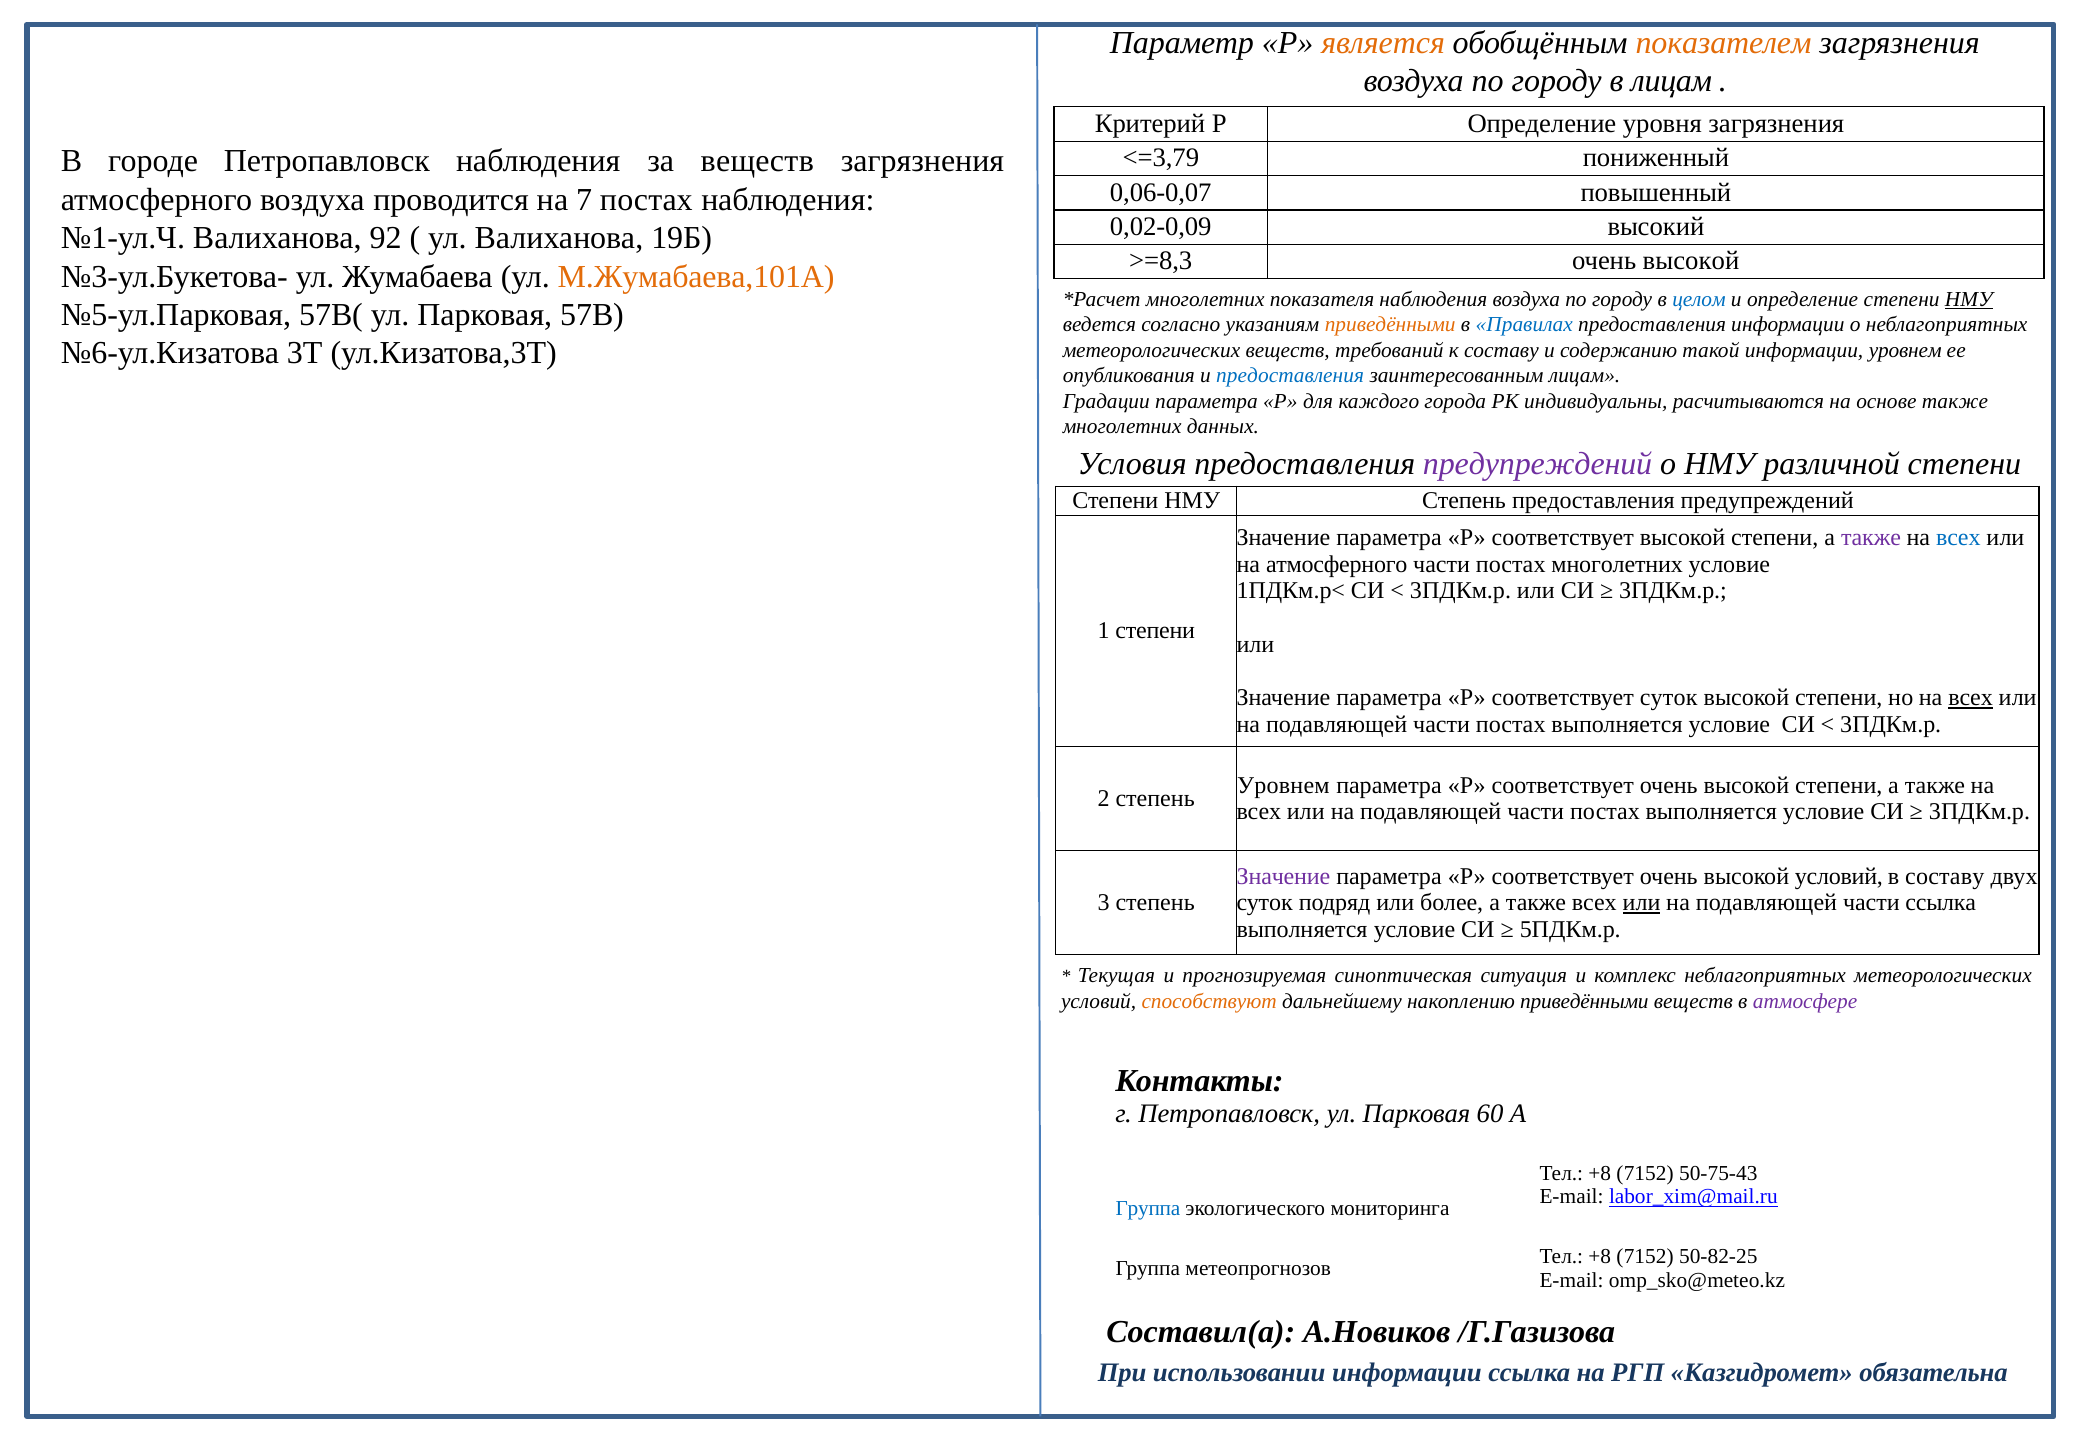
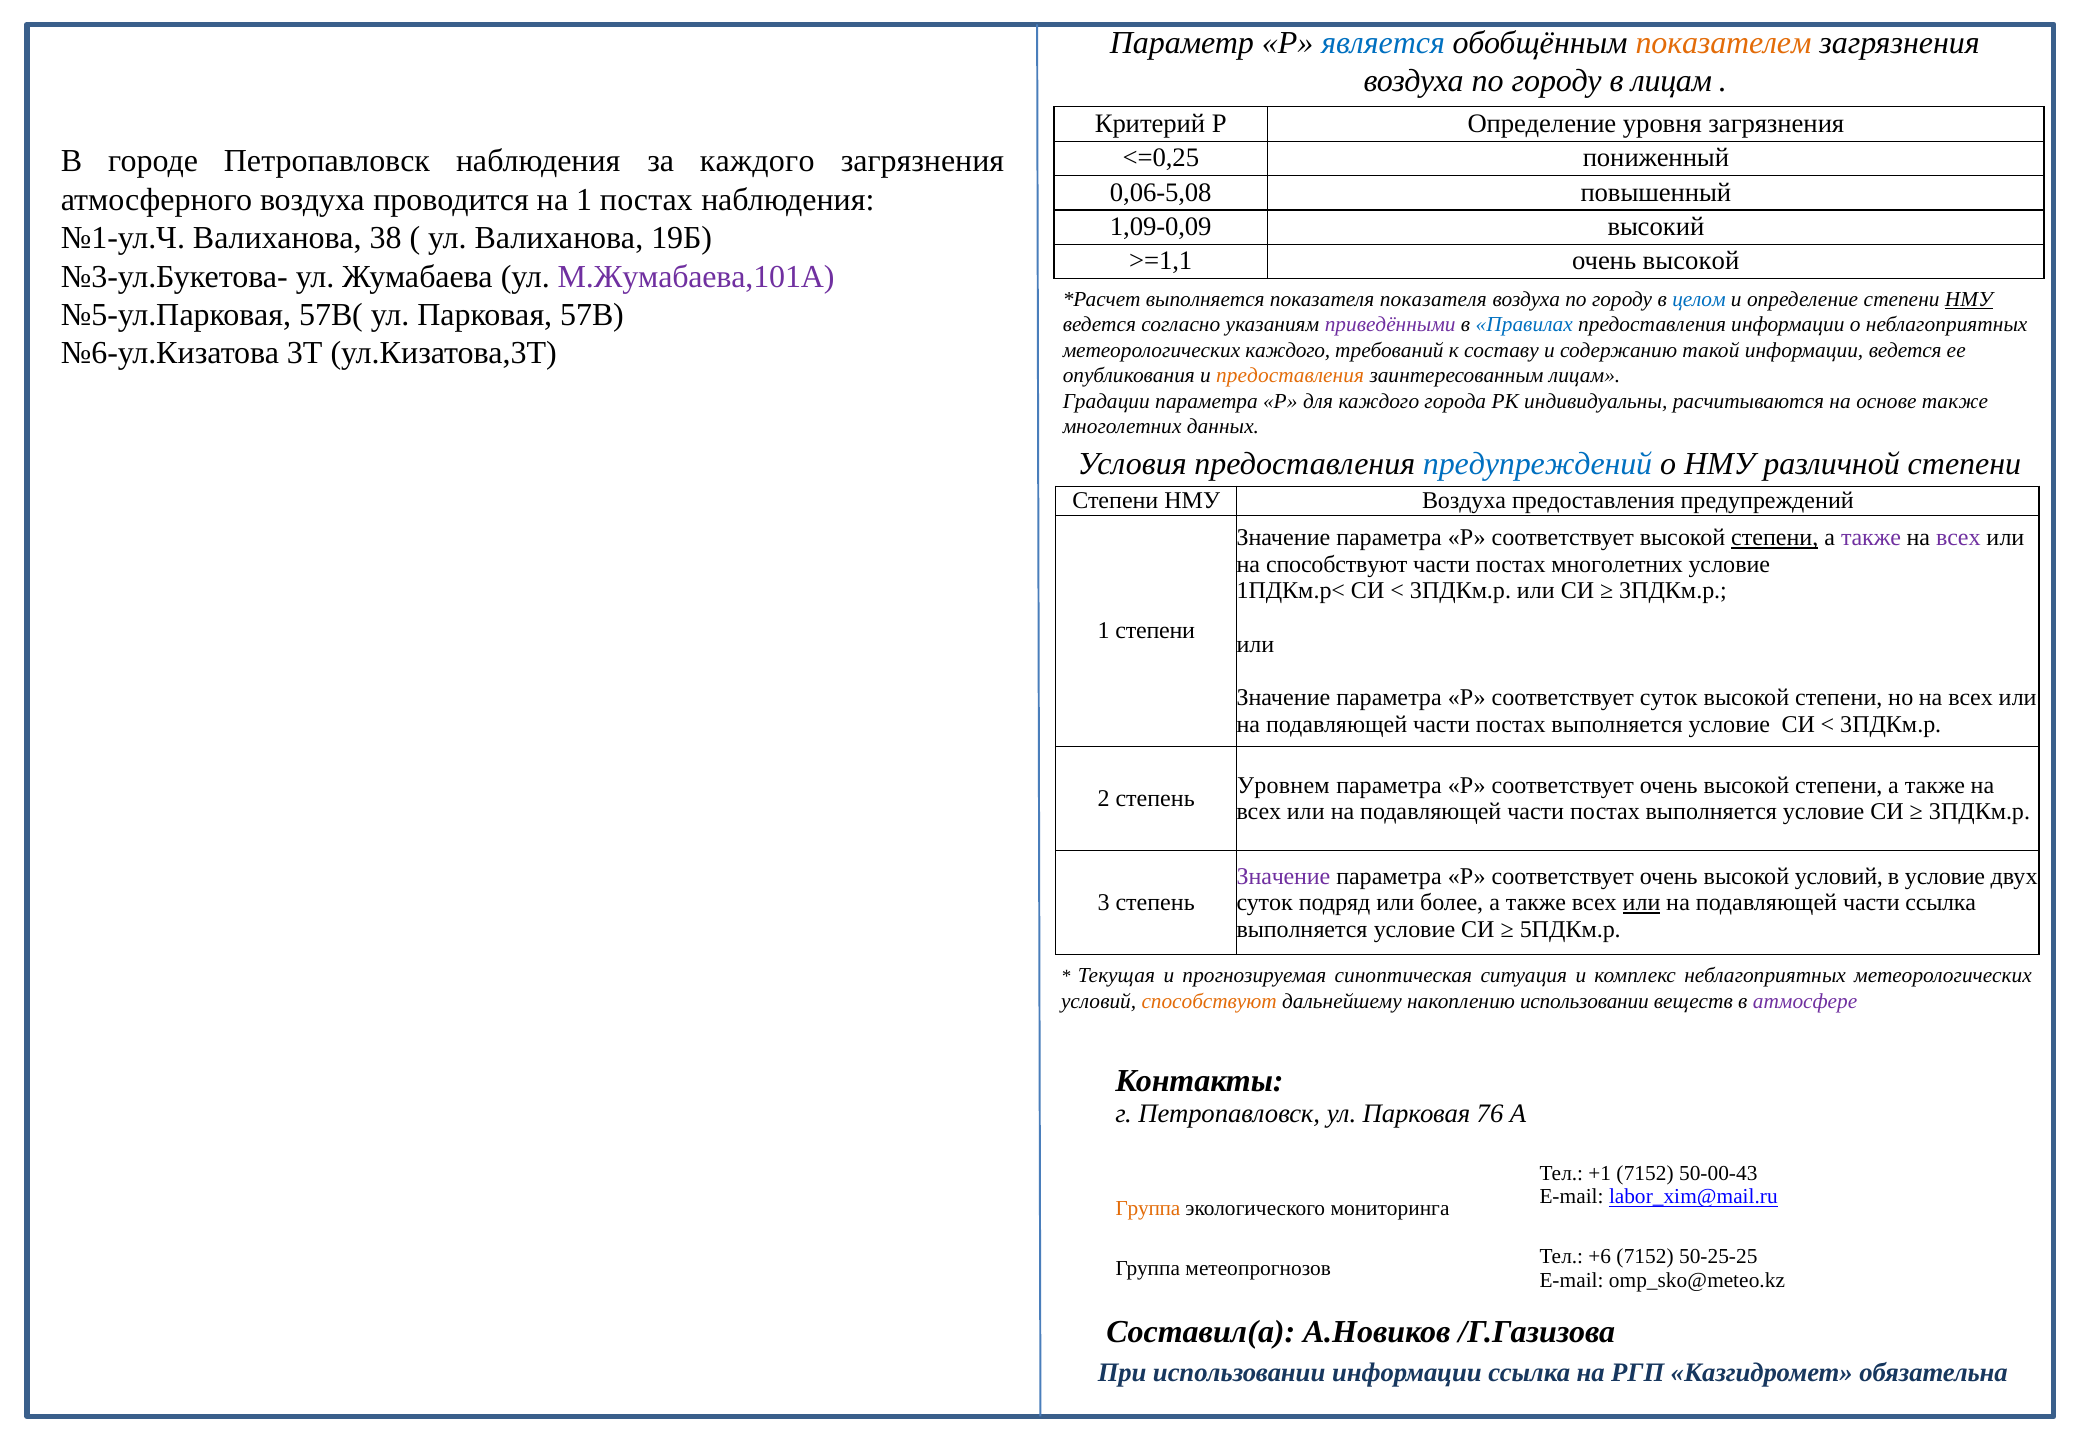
является colour: orange -> blue (1383, 43)
<=3,79: <=3,79 -> <=0,25 (1161, 158)
за веществ: веществ -> каждого (757, 161)
0,06-0,07: 0,06-0,07 -> 0,06-5,08 (1161, 192)
на 7: 7 -> 1 (584, 200)
0,02-0,09: 0,02-0,09 -> 1,09-0,09 (1161, 227)
92: 92 -> 38 (386, 238)
>=8,3: >=8,3 -> >=1,1 (1161, 261)
М.Жумабаева,101А colour: orange -> purple (696, 276)
многолетних: многолетних -> выполняется (1205, 299)
показателя наблюдения: наблюдения -> показателя (1433, 299)
приведёнными colour: orange -> purple (1390, 325)
метеорологических веществ: веществ -> каждого (1288, 350)
информации уровнем: уровнем -> ведется (1905, 350)
предоставления colour: blue -> orange (1290, 376)
предупреждений colour: purple -> blue (1538, 464)
НМУ Степень: Степень -> Воздуха (1464, 501)
степени underline: none -> present (1775, 538)
всех colour: blue -> purple (1958, 538)
на атмосферного: атмосферного -> способствуют (1337, 564)
всех underline: present -> none (1971, 697)
в составу: составу -> условие (1945, 876)
накоплению приведёнными: приведёнными -> использовании (1584, 1001)
60: 60 -> 76 (1490, 1114)
+8: +8 -> +1 (1600, 1173)
50-75-43: 50-75-43 -> 50-00-43 (1718, 1173)
Группа colour: blue -> orange (1148, 1208)
+8: +8 -> +6 (1600, 1256)
50-82-25: 50-82-25 -> 50-25-25 (1718, 1256)
